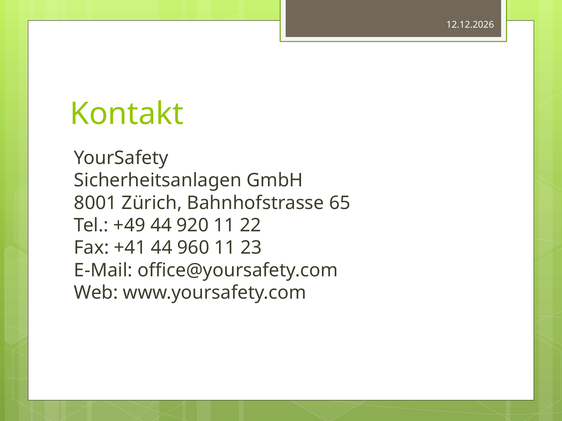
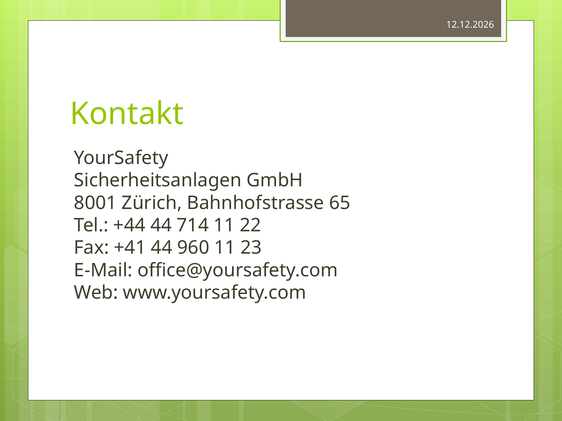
+49: +49 -> +44 (129, 226)
920: 920 -> 714 (193, 226)
